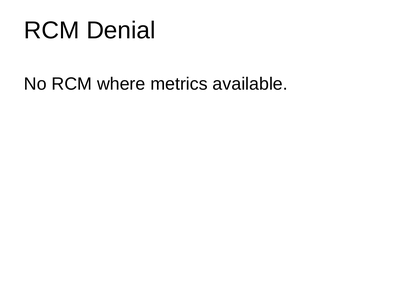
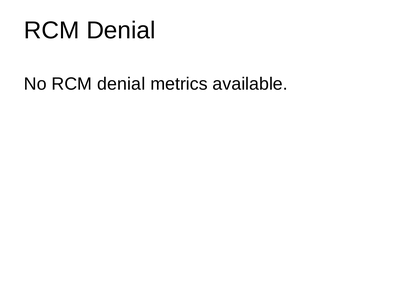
No RCM where: where -> denial (121, 84)
